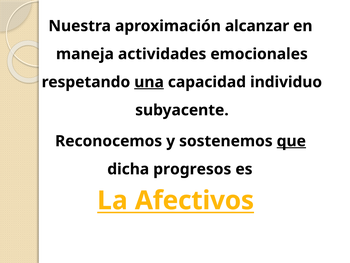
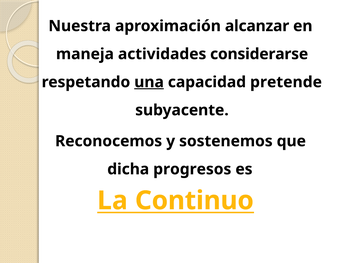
emocionales: emocionales -> considerarse (259, 54)
individuo: individuo -> pretende (286, 82)
que underline: present -> none (291, 141)
Afectivos: Afectivos -> Continuo (194, 200)
